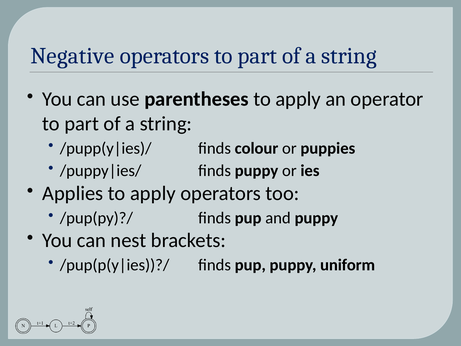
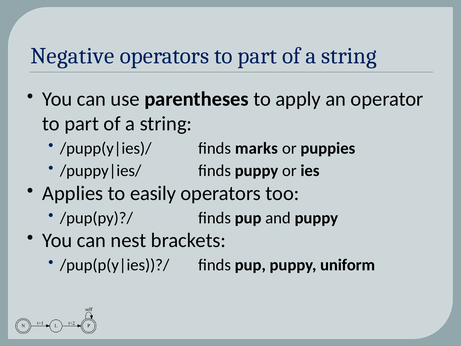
colour: colour -> marks (256, 148)
Applies to apply: apply -> easily (153, 193)
